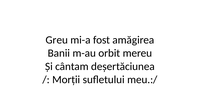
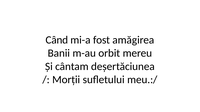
Greu: Greu -> Când (57, 40)
